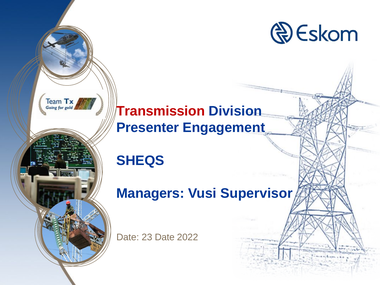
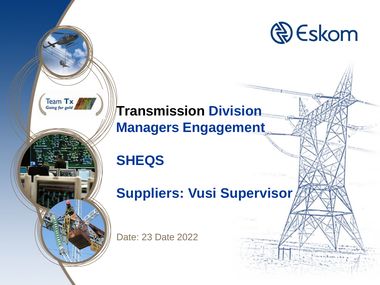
Transmission colour: red -> black (161, 111)
Presenter: Presenter -> Managers (148, 128)
Managers: Managers -> Suppliers (150, 193)
